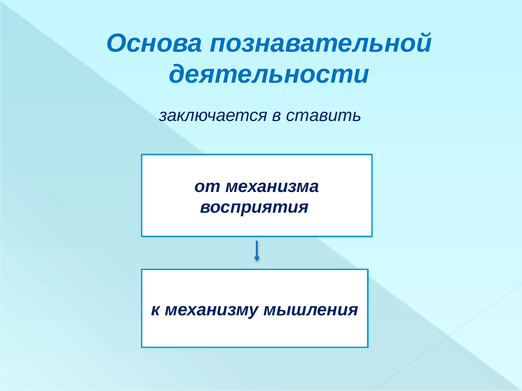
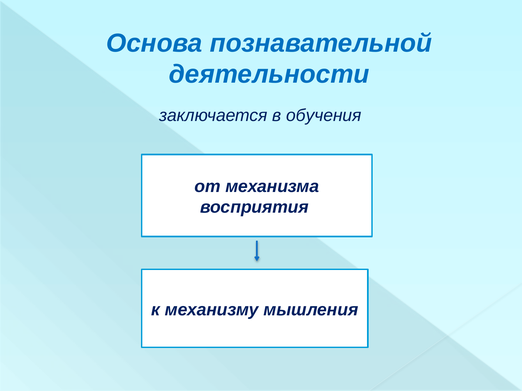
ставить: ставить -> обучения (324, 116)
